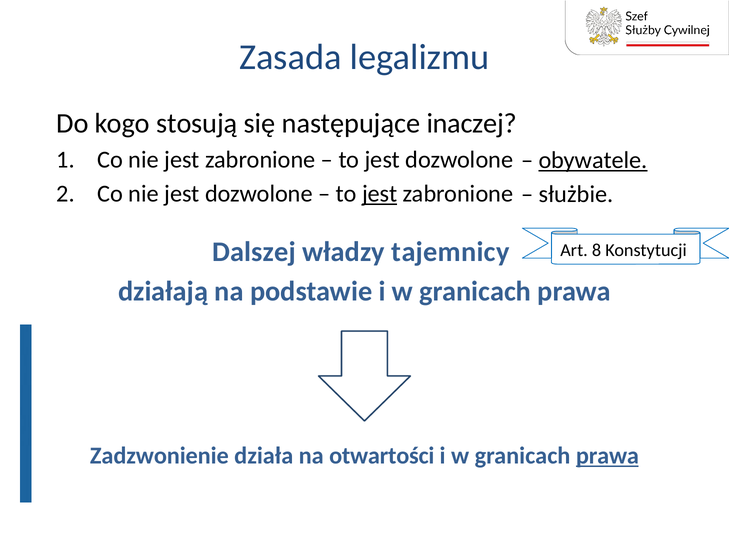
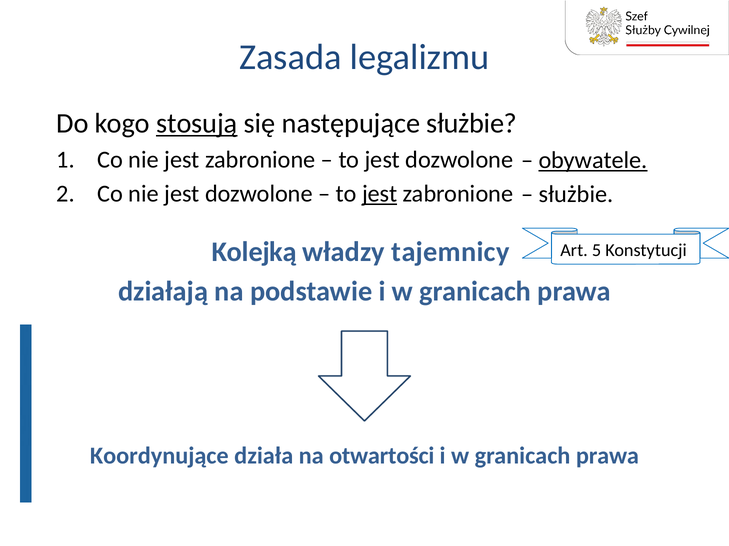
stosują underline: none -> present (197, 124)
następujące inaczej: inaczej -> służbie (472, 124)
Dalszej: Dalszej -> Kolejką (254, 252)
8: 8 -> 5 (597, 251)
Zadzwonienie: Zadzwonienie -> Koordynujące (159, 456)
prawa underline: present -> none (607, 456)
